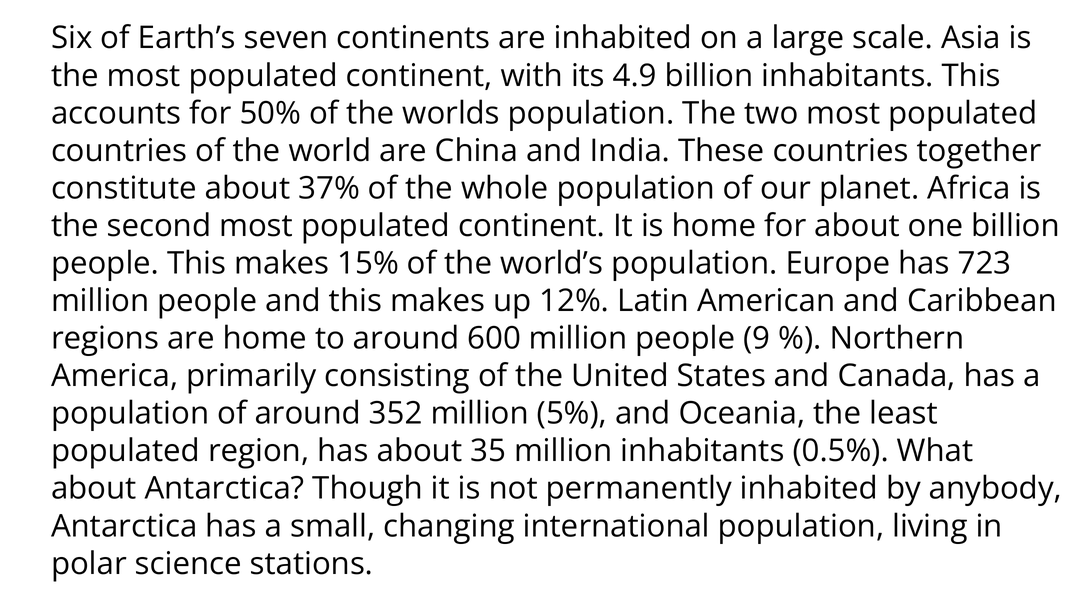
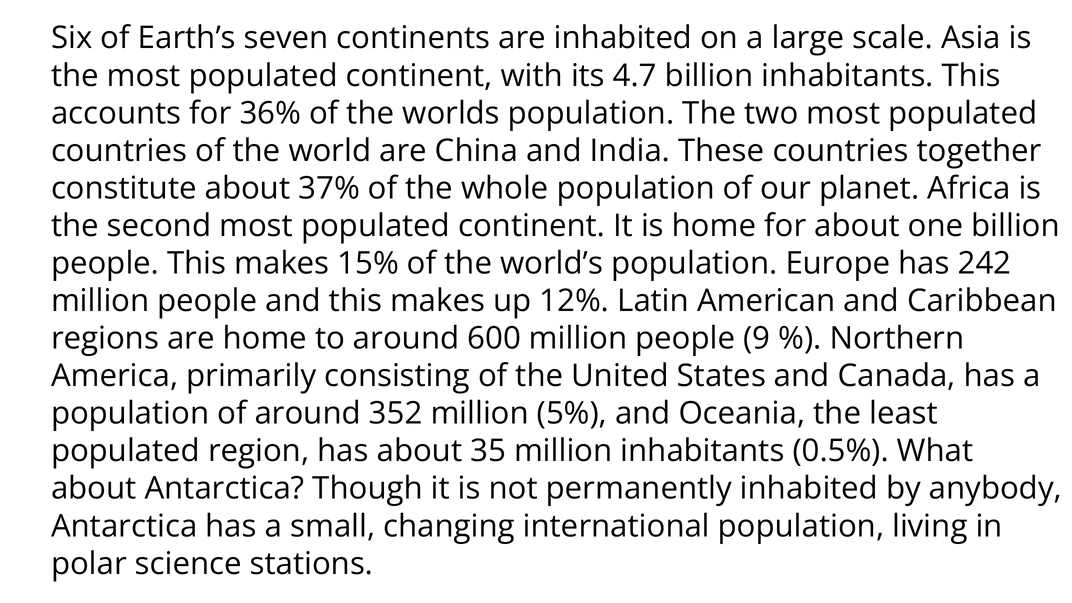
4.9: 4.9 -> 4.7 (635, 76)
50%: 50% -> 36% (270, 113)
723: 723 -> 242 (984, 263)
